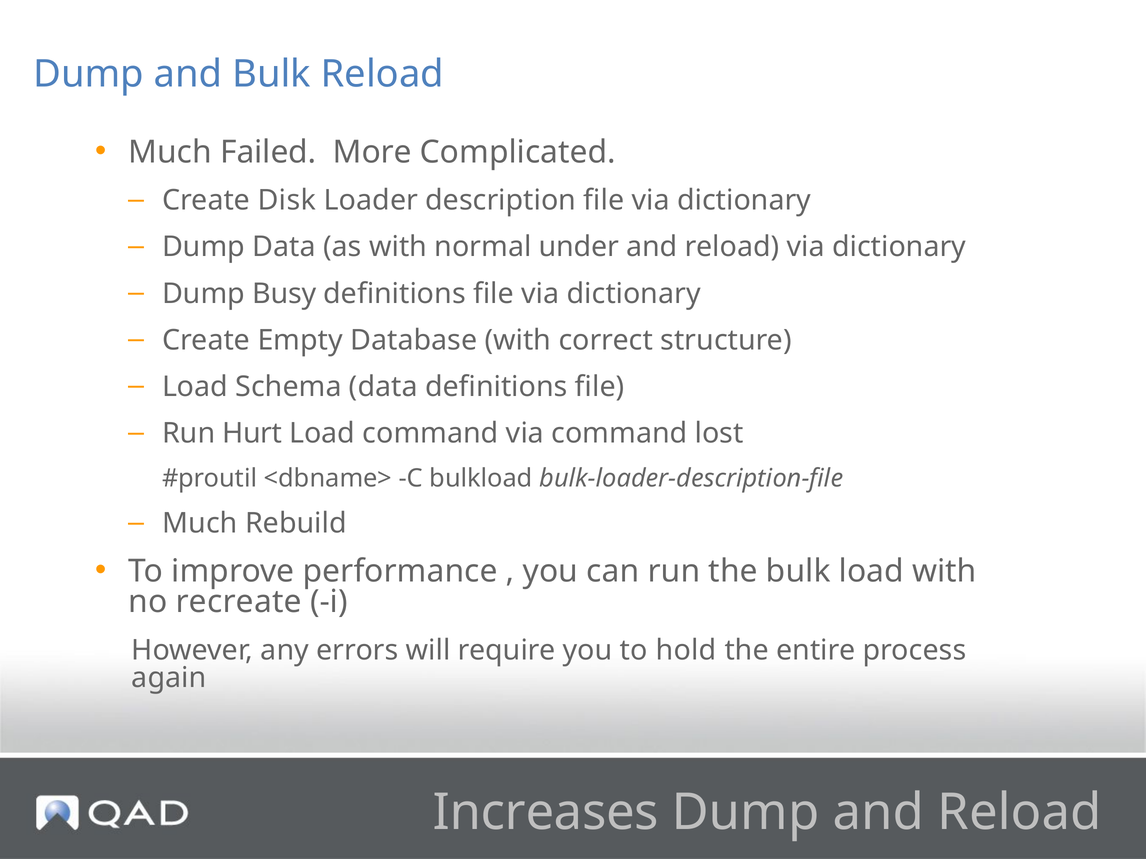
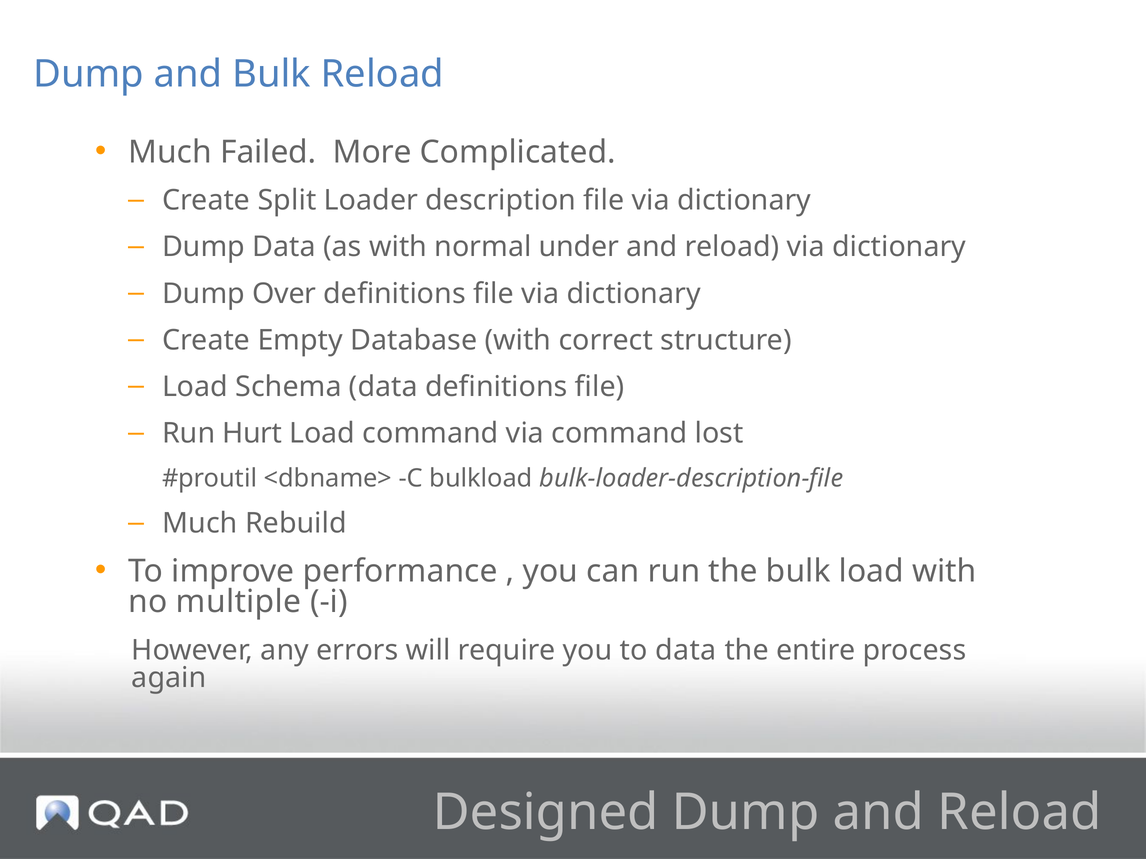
Disk: Disk -> Split (287, 201)
Busy: Busy -> Over (284, 294)
recreate: recreate -> multiple (239, 602)
to hold: hold -> data (686, 651)
Increases: Increases -> Designed (546, 813)
